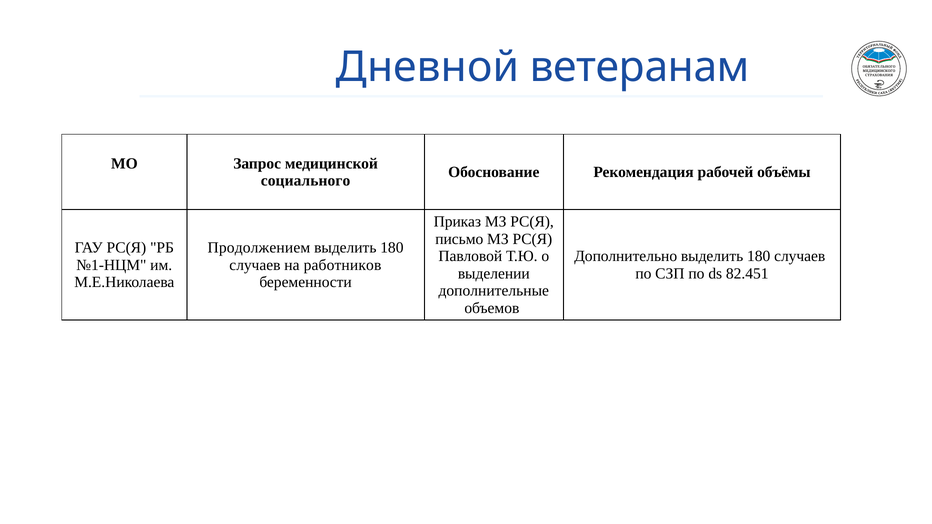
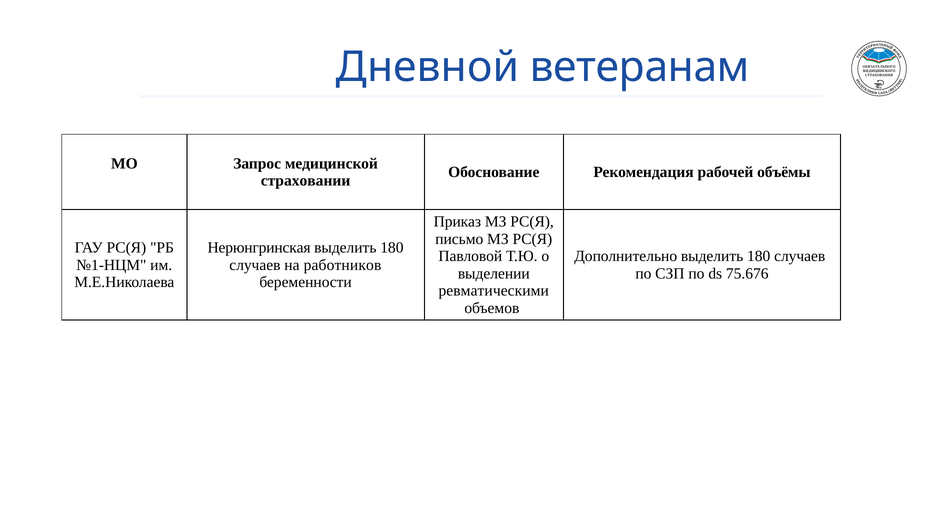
социального: социального -> страховании (306, 181)
Продолжением: Продолжением -> Нерюнгринская (259, 248)
82.451: 82.451 -> 75.676 (747, 274)
дополнительные: дополнительные -> ревматическими (494, 291)
